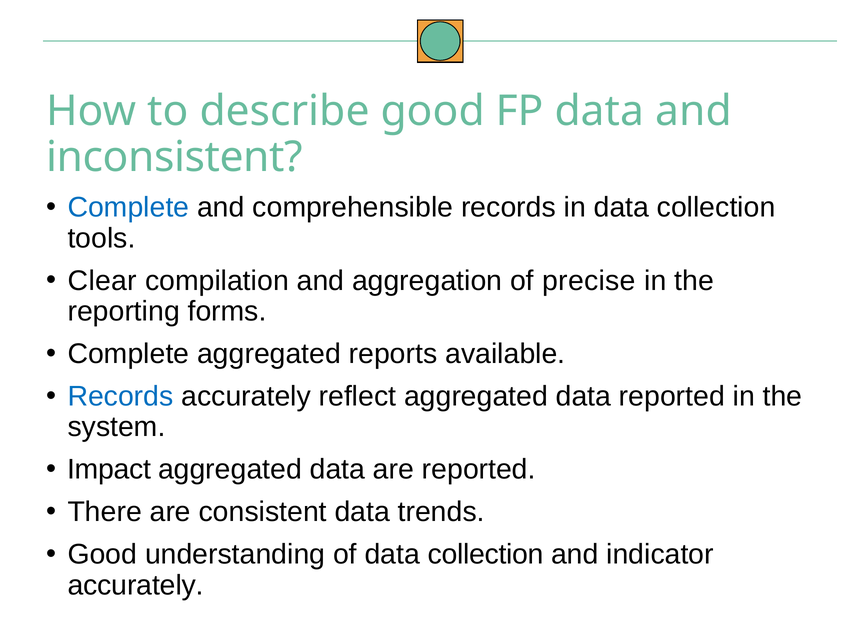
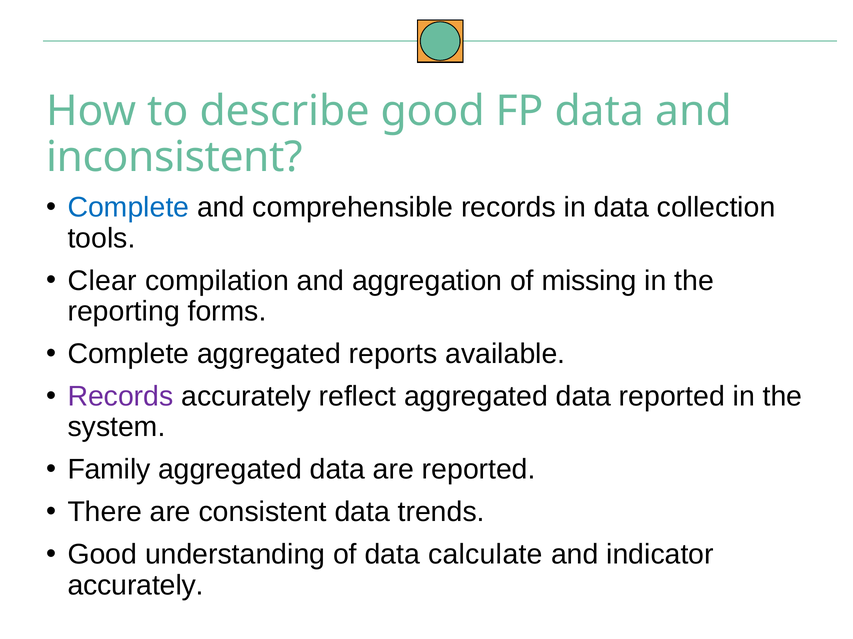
precise: precise -> missing (589, 281)
Records colour: blue -> purple (121, 397)
Impact: Impact -> Family (109, 470)
of data collection: collection -> calculate (485, 555)
